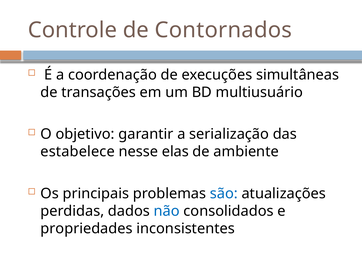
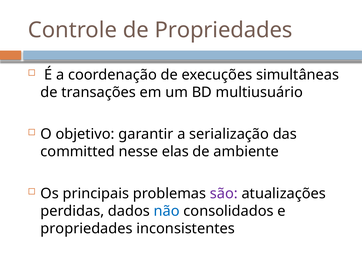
de Contornados: Contornados -> Propriedades (224, 30)
estabelece: estabelece -> committed (78, 152)
são colour: blue -> purple (224, 194)
